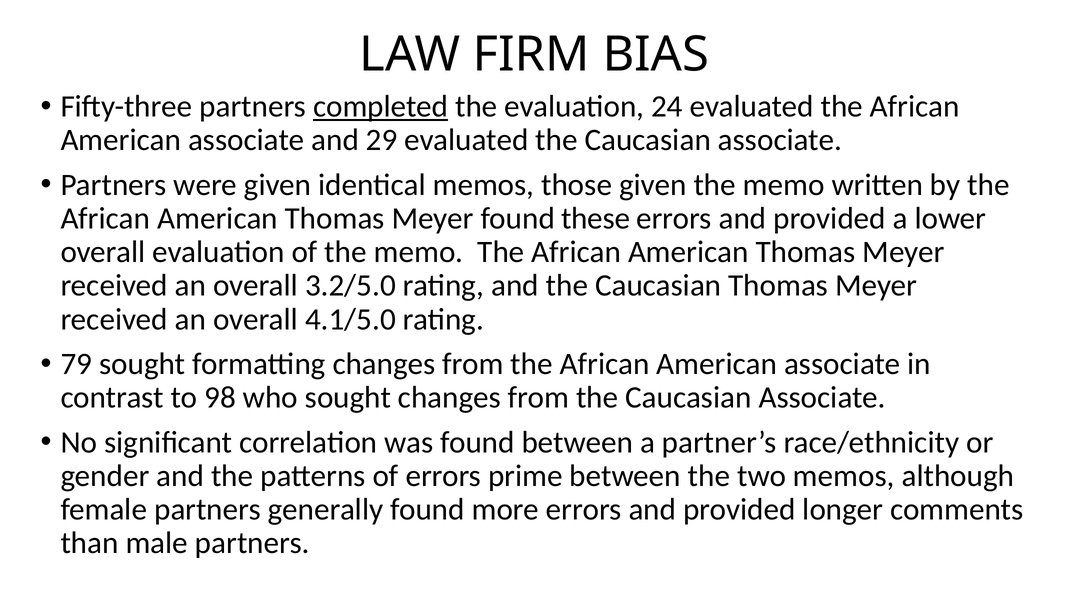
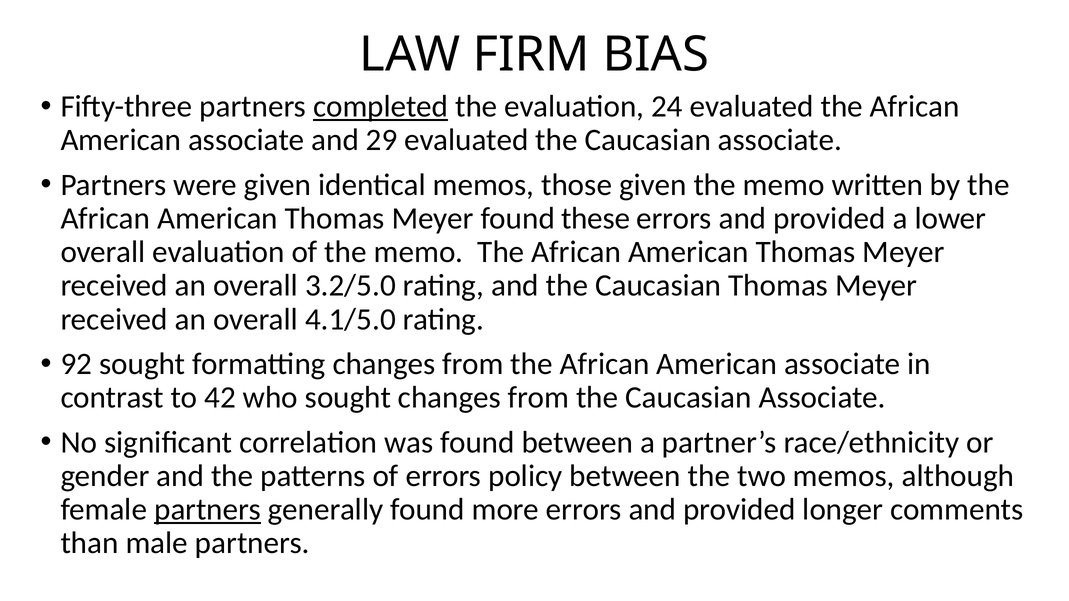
79: 79 -> 92 (76, 364)
98: 98 -> 42 (220, 398)
prime: prime -> policy (525, 476)
partners underline: none -> present (208, 510)
